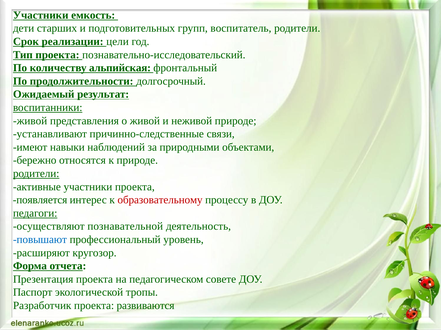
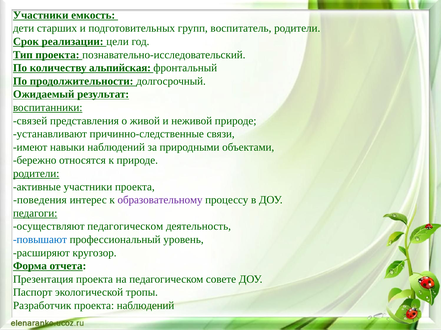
живой: живой -> связей (30, 121)
появляется: появляется -> поведения (40, 200)
образовательному colour: red -> purple (160, 200)
осуществляют познавательной: познавательной -> педагогическом (125, 227)
проекта развиваются: развиваются -> наблюдений (146, 306)
